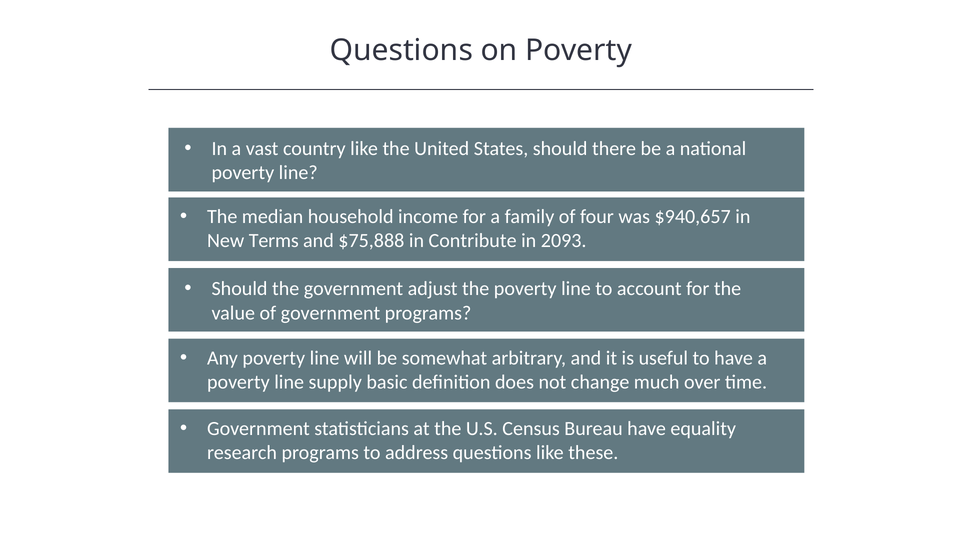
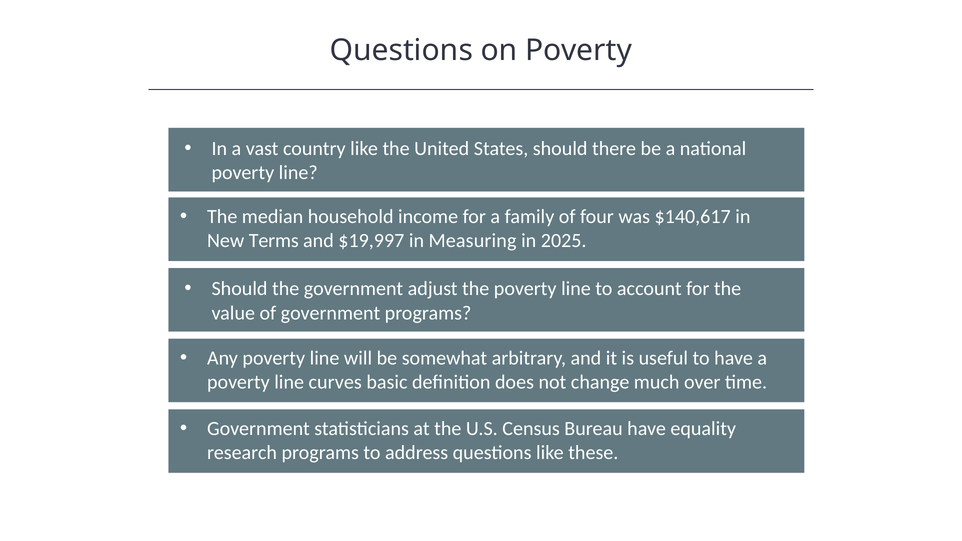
$940,657: $940,657 -> $140,617 (693, 217)
$75,888: $75,888 -> $19,997 (371, 241)
Contribute: Contribute -> Measuring (473, 241)
2093: 2093 -> 2025 (564, 241)
supply: supply -> curves (335, 382)
